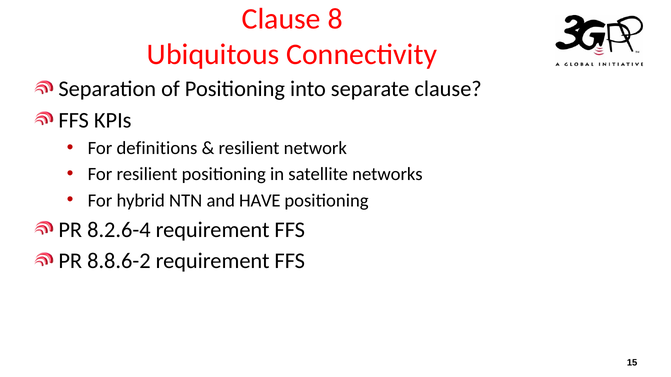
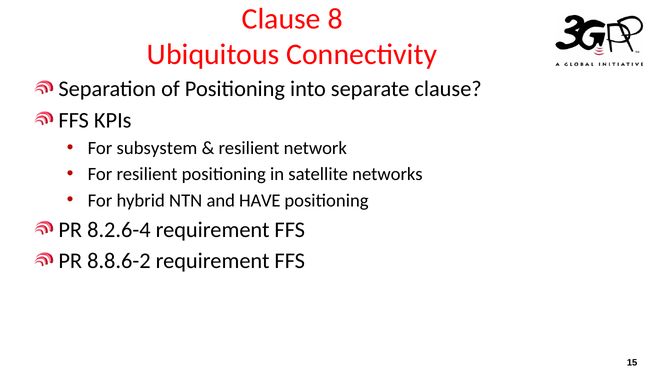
definitions: definitions -> subsystem (157, 148)
